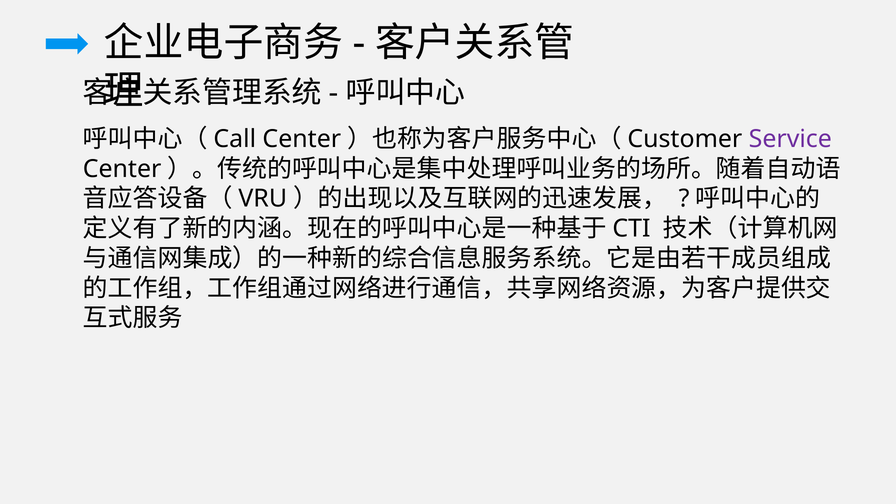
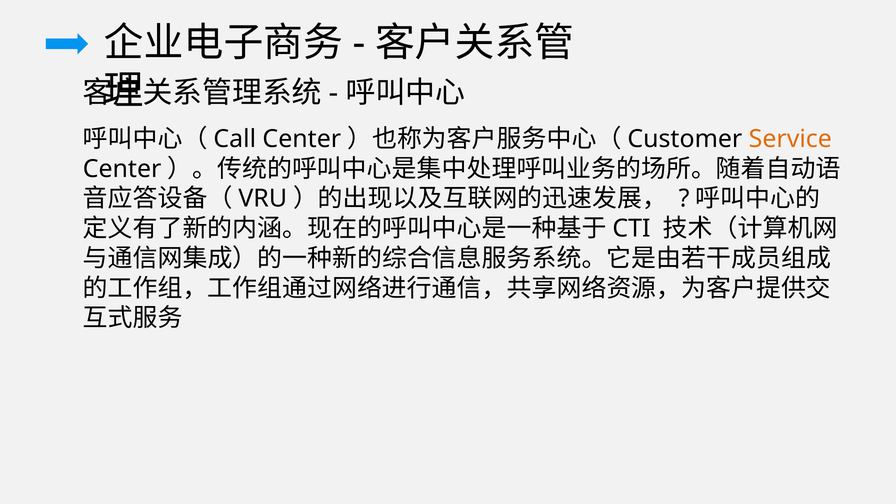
Service colour: purple -> orange (790, 139)
